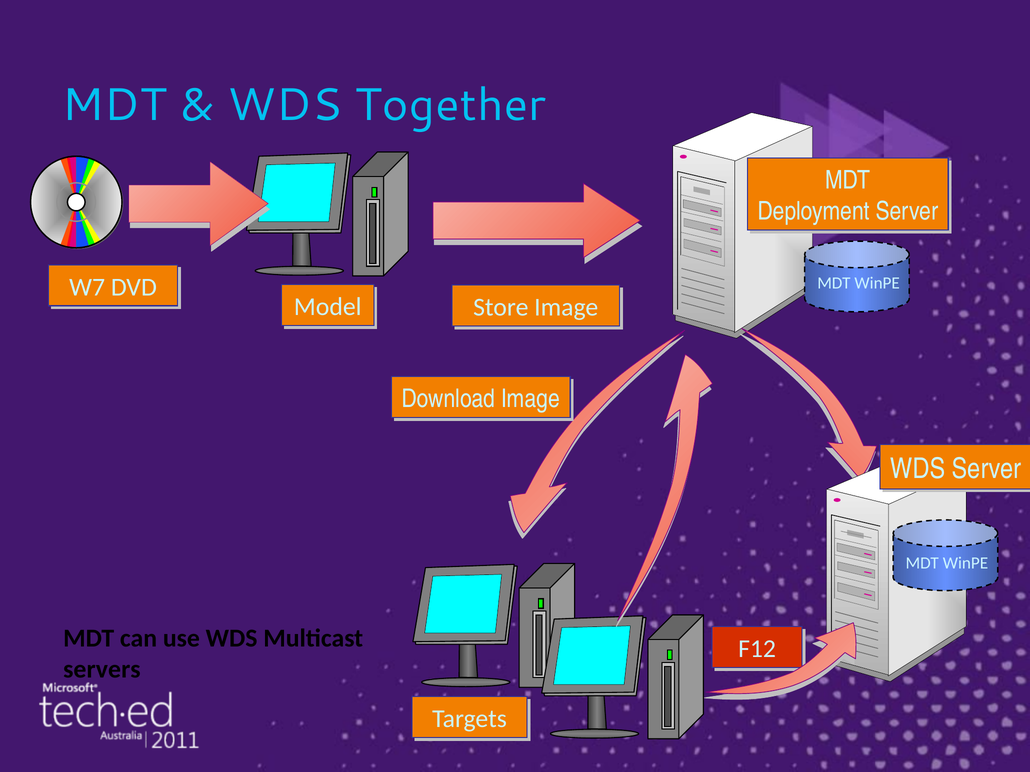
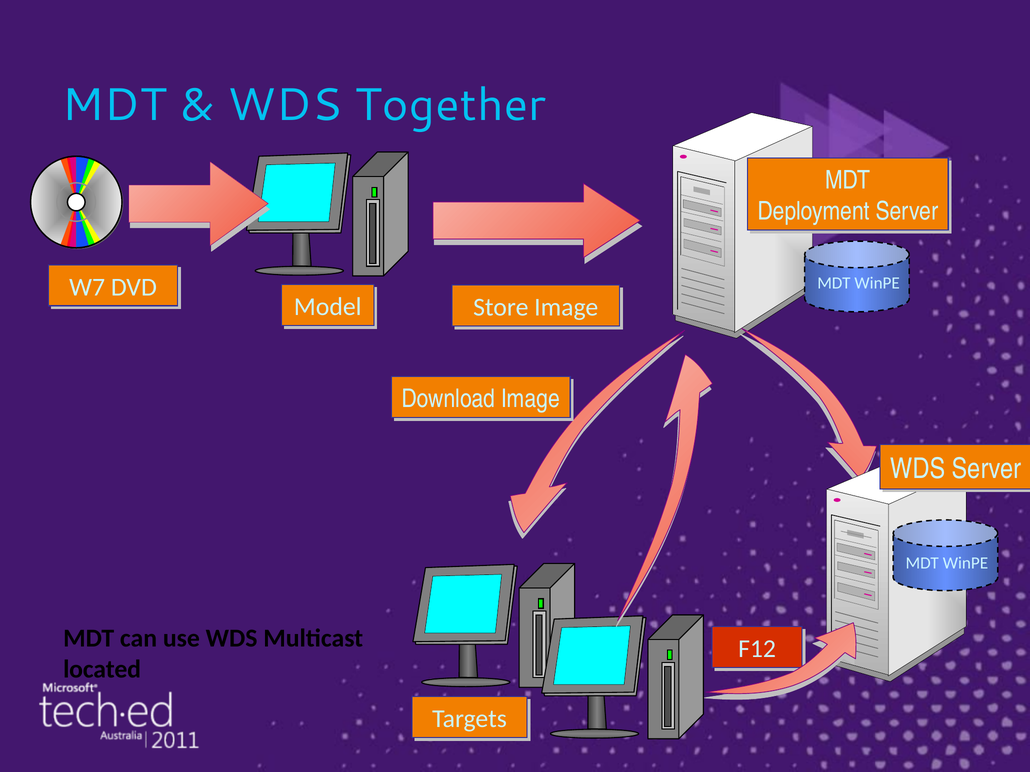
servers: servers -> located (102, 670)
